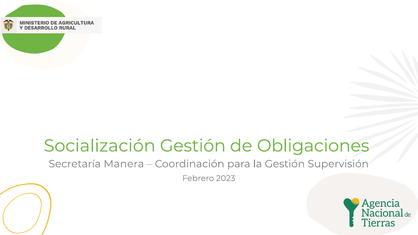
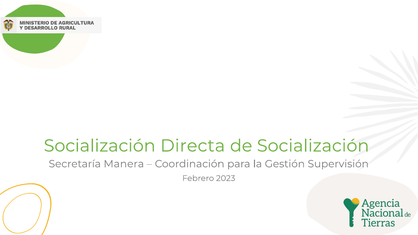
Socialización Gestión: Gestión -> Directa (193, 146)
de Obligaciones: Obligaciones -> Socialización (313, 146)
